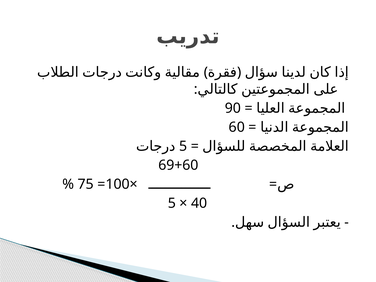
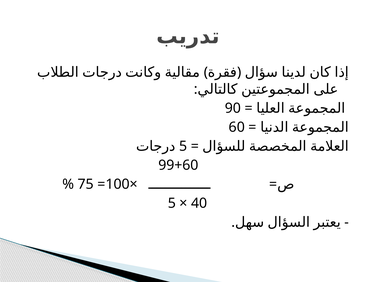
69+60: 69+60 -> 99+60 (178, 165)
